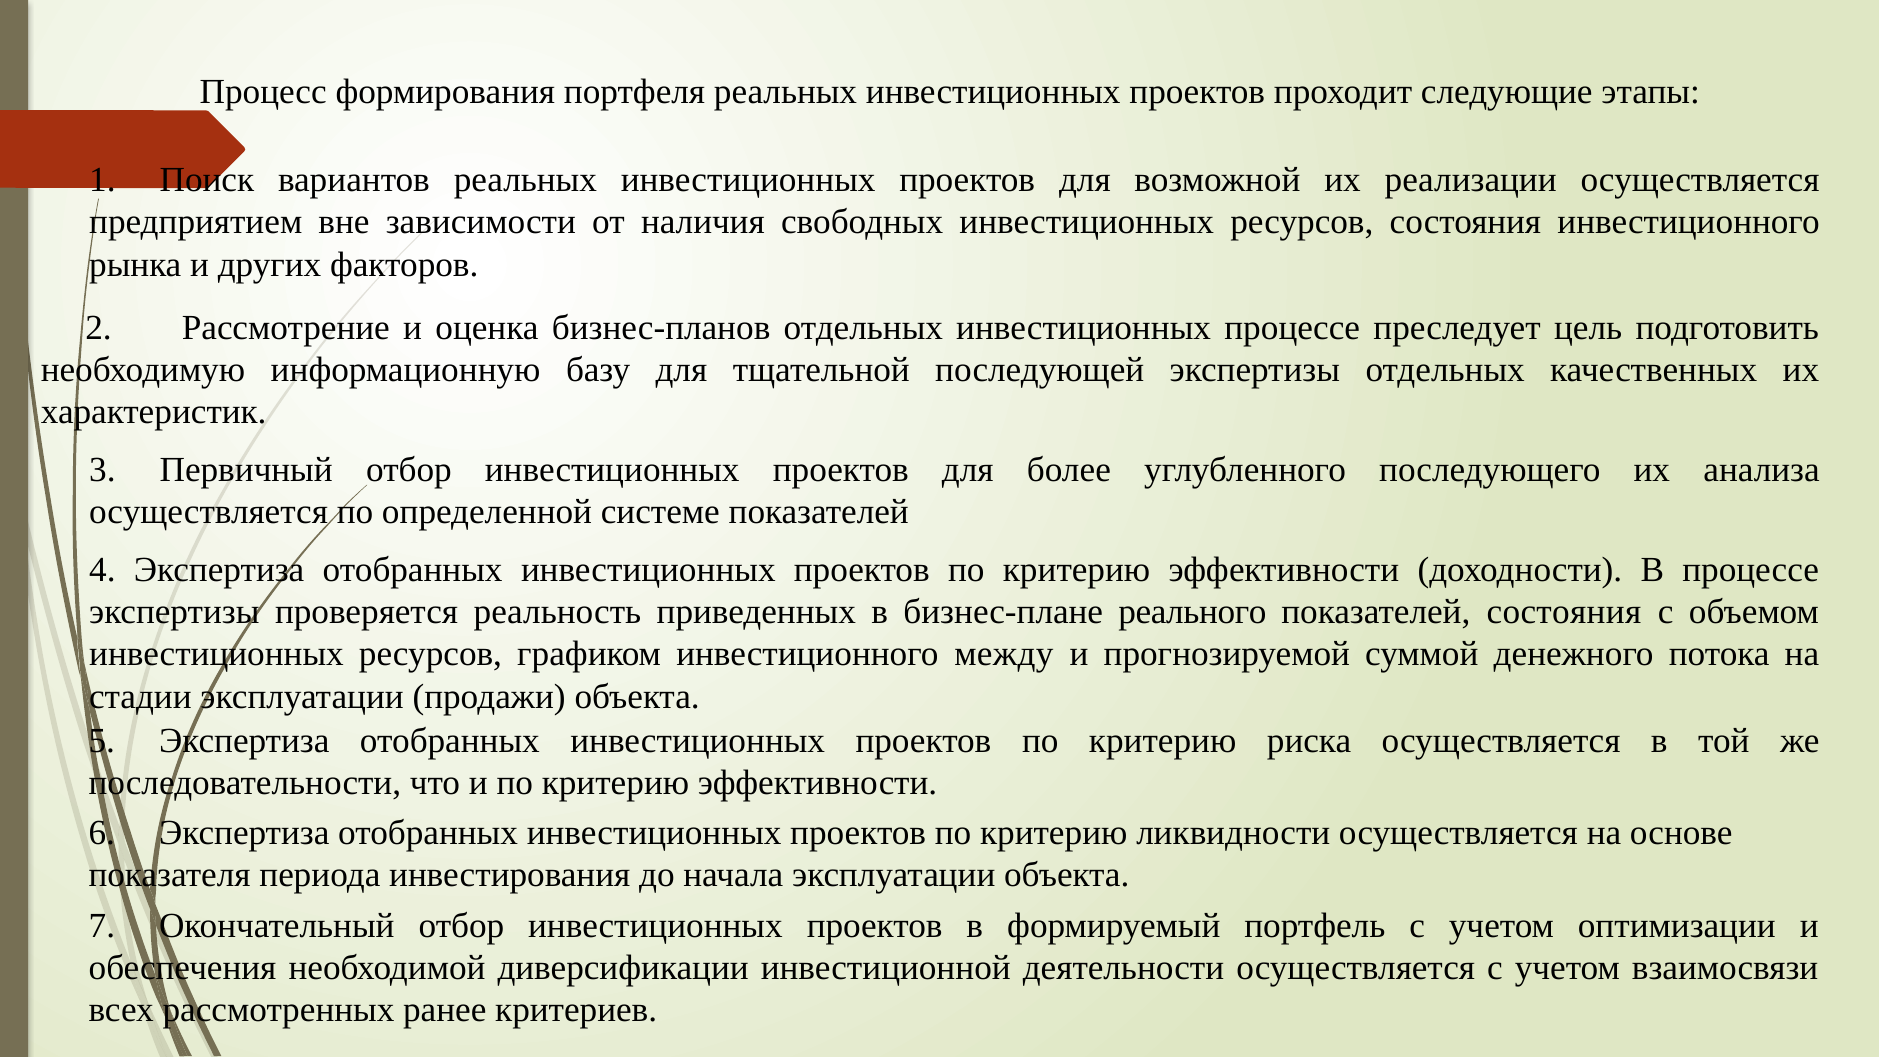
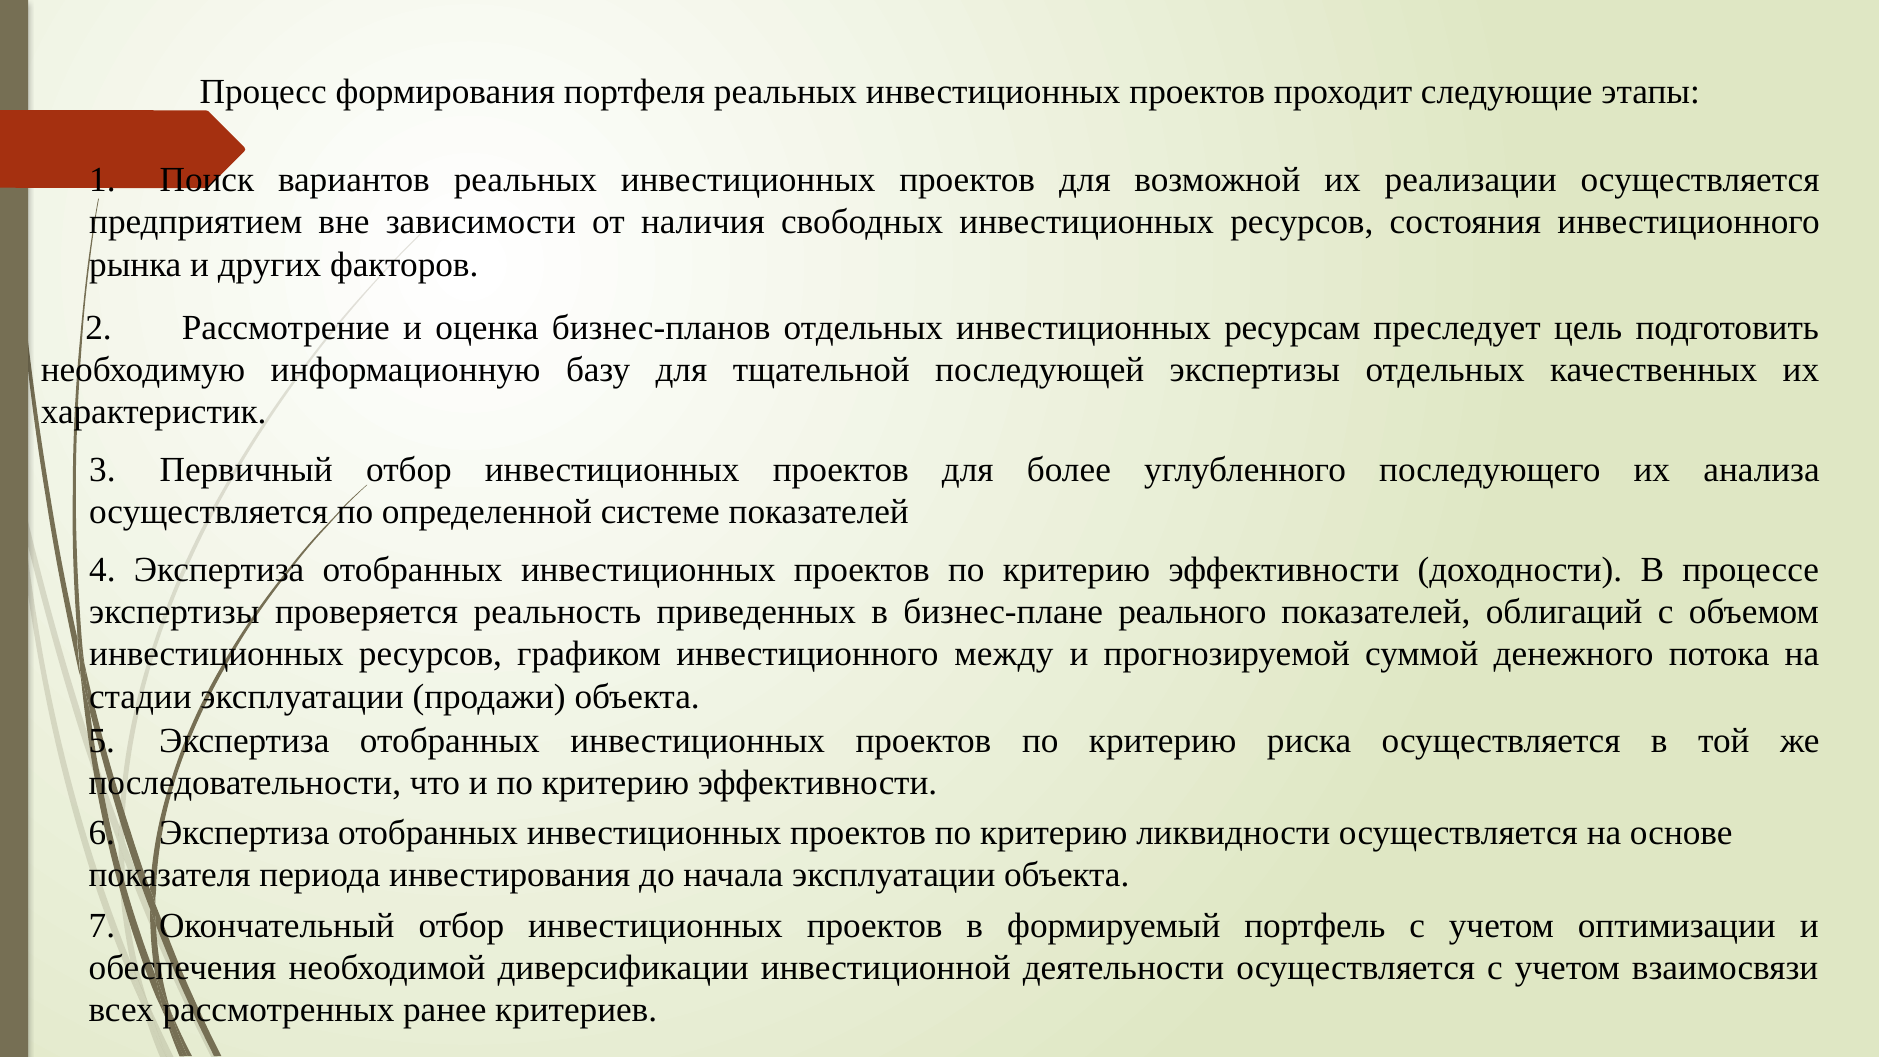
инвестиционных процессе: процессе -> ресурсам (1292, 328)
показателей состояния: состояния -> облигаций (1564, 612)
